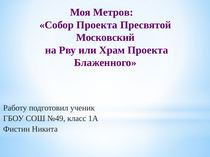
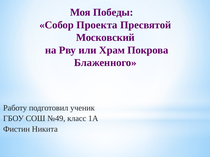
Метров: Метров -> Победы (113, 12)
Храм Проекта: Проекта -> Покрова (148, 50)
